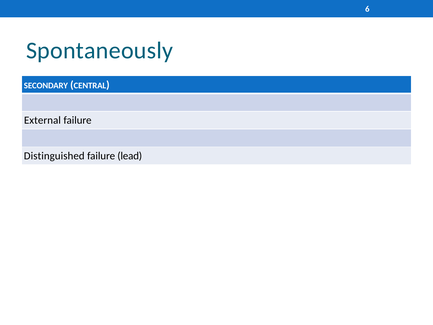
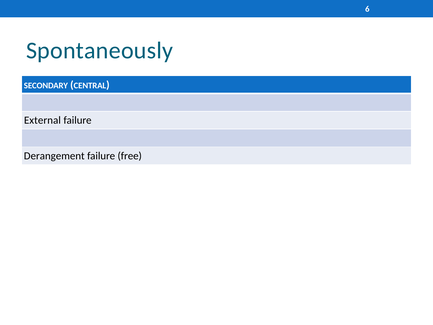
Distinguished: Distinguished -> Derangement (54, 156)
lead: lead -> free (130, 156)
